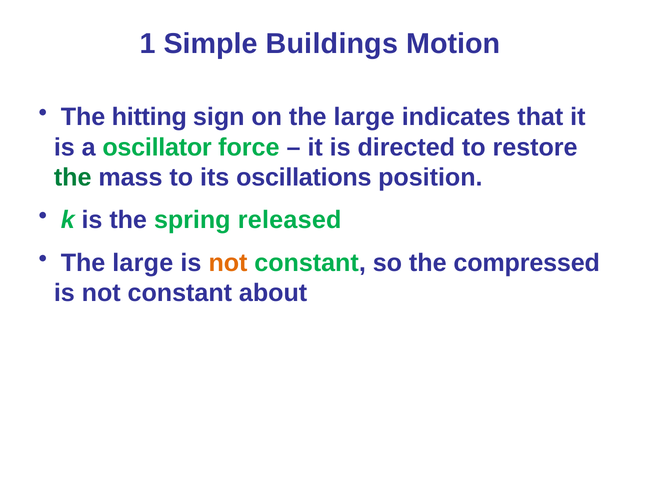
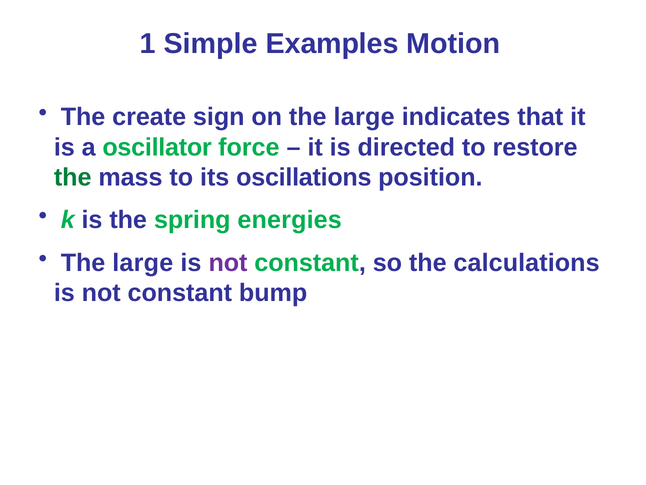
Buildings: Buildings -> Examples (332, 44)
hitting: hitting -> create (149, 117)
released: released -> energies (290, 220)
not colour: orange -> purple (228, 263)
compressed: compressed -> calculations (527, 263)
about: about -> bump (273, 293)
